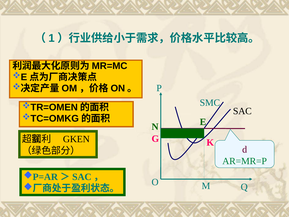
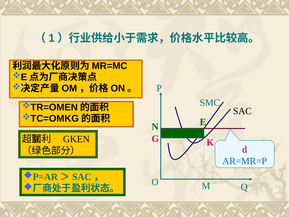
AR=MR=P colour: green -> blue (245, 161)
